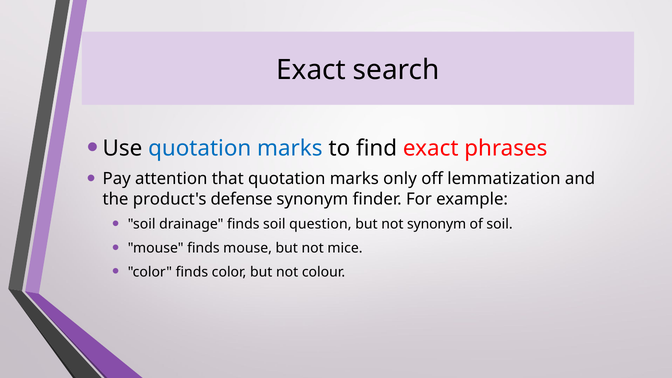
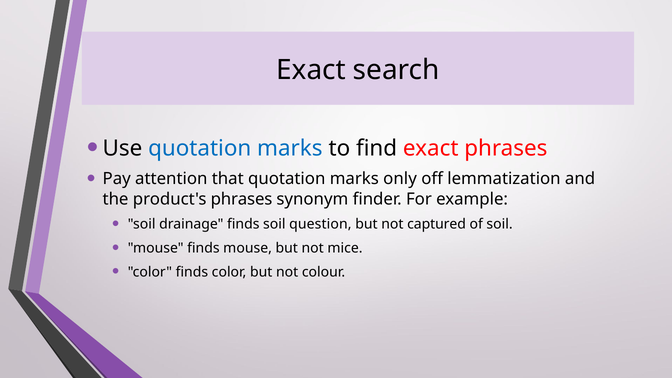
product's defense: defense -> phrases (242, 199)
not synonym: synonym -> captured (437, 224)
